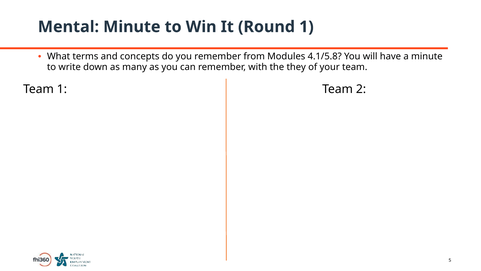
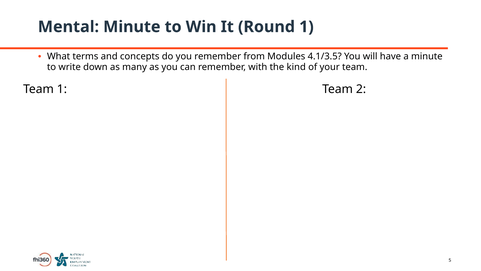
4.1/5.8: 4.1/5.8 -> 4.1/3.5 (325, 56)
they: they -> kind (296, 67)
